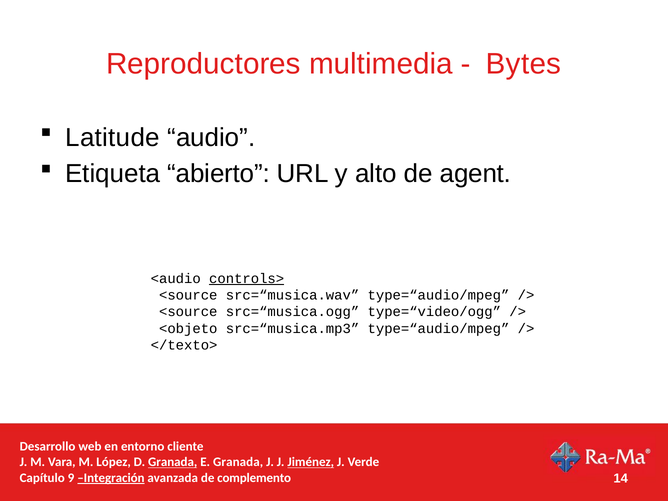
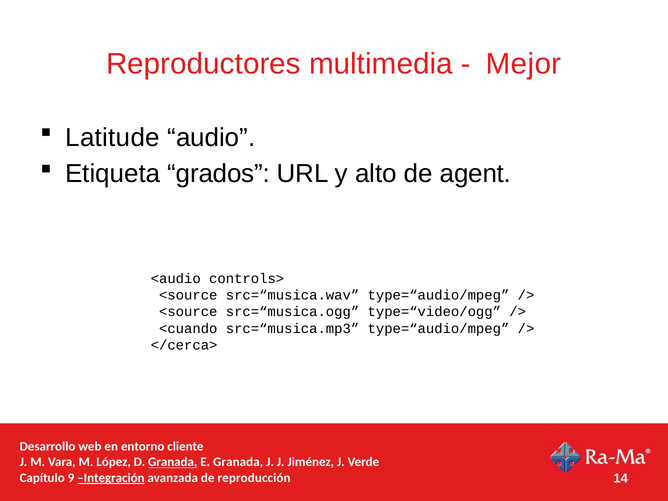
Bytes: Bytes -> Mejor (524, 64)
abierto: abierto -> grados (219, 174)
controls> underline: present -> none (247, 278)
<objeto: <objeto -> <cuando (188, 329)
</texto>: </texto> -> </cerca> (184, 345)
Jiménez underline: present -> none (311, 462)
complemento: complemento -> reproducción (254, 478)
